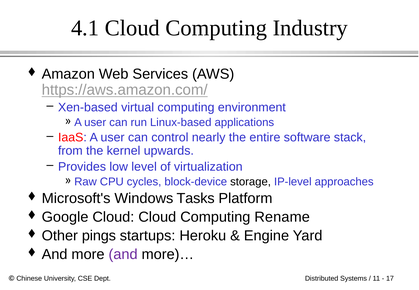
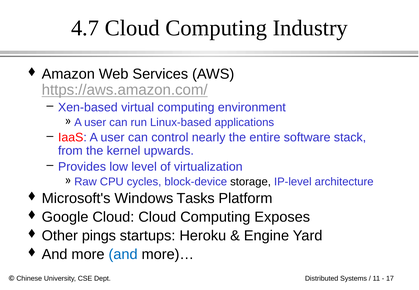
4.1: 4.1 -> 4.7 (85, 28)
approaches: approaches -> architecture (344, 182)
Rename: Rename -> Exposes (282, 217)
and colour: purple -> blue (123, 254)
